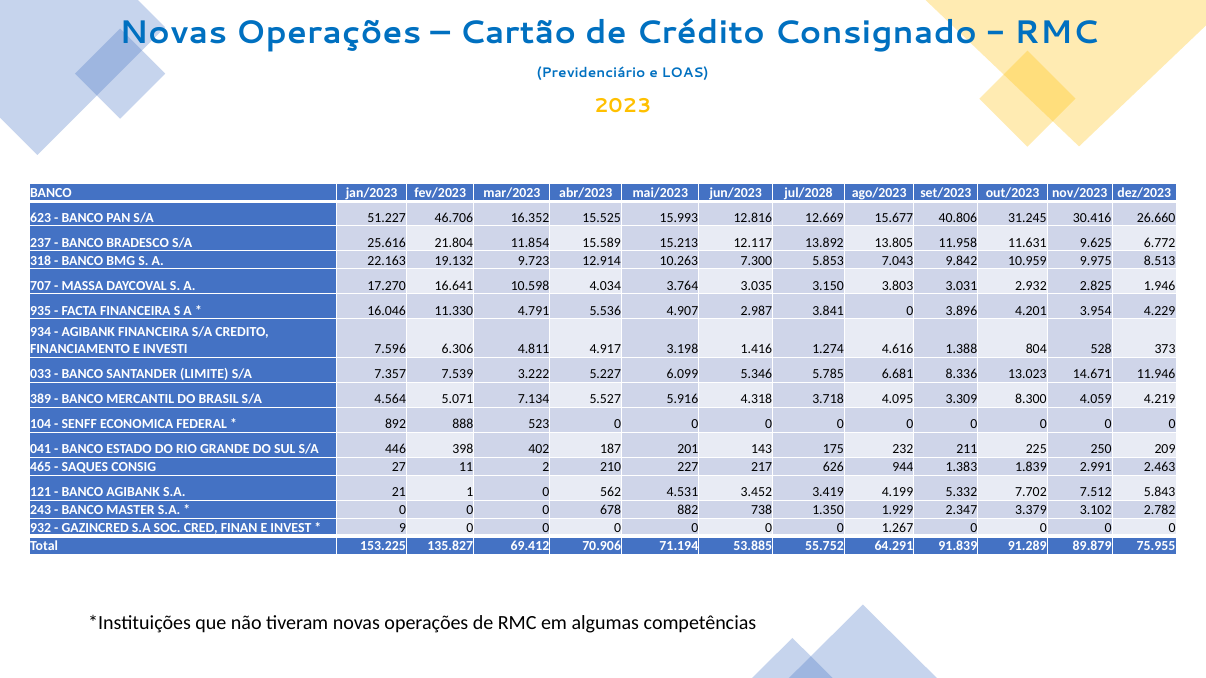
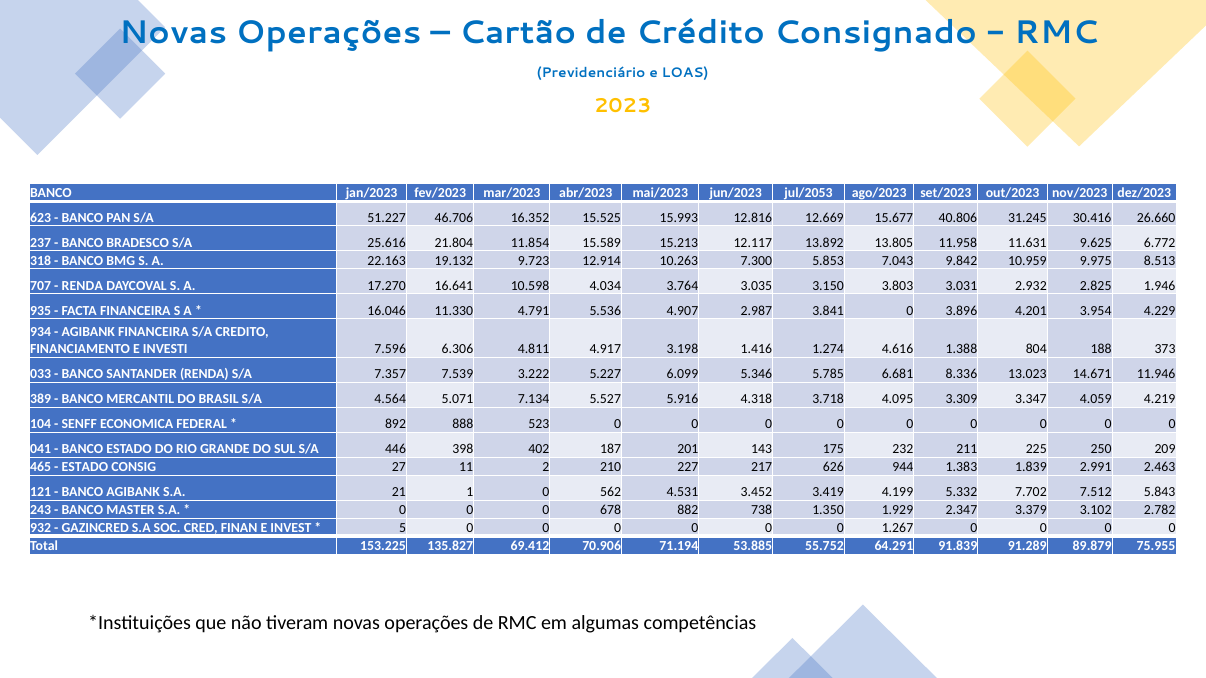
jul/2028: jul/2028 -> jul/2053 (809, 193)
MASSA: MASSA -> RENDA (82, 286)
528: 528 -> 188 (1101, 349)
SANTANDER LIMITE: LIMITE -> RENDA (204, 374)
8.300: 8.300 -> 3.347 (1031, 399)
SAQUES: SAQUES -> ESTADO (85, 467)
9: 9 -> 5 (403, 528)
